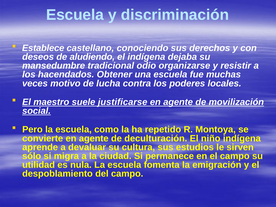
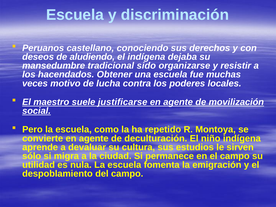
Establece: Establece -> Peruanos (43, 48)
odio: odio -> sido (146, 66)
